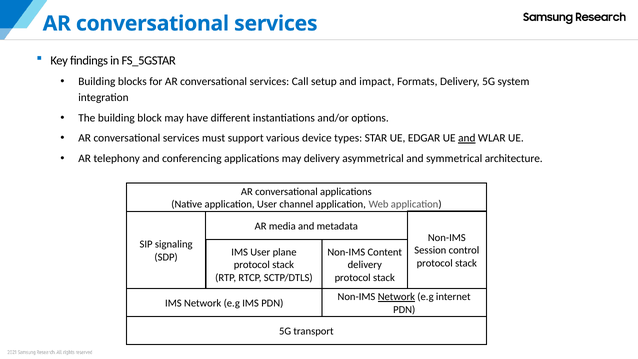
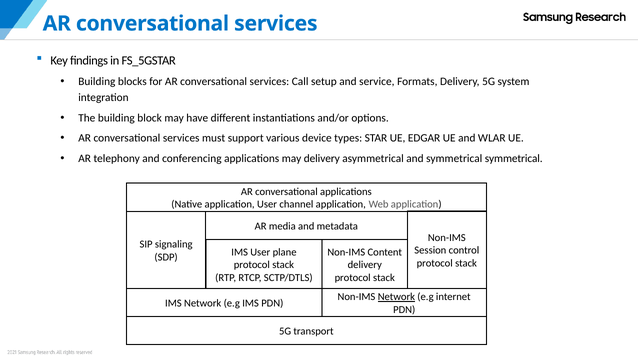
impact: impact -> service (377, 81)
and underline: present -> none (467, 138)
symmetrical architecture: architecture -> symmetrical (514, 158)
